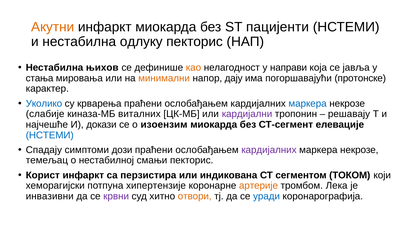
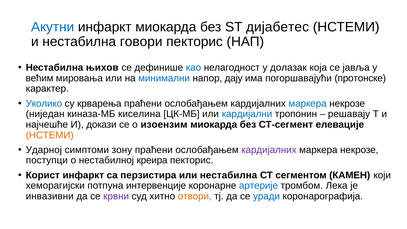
Акутни colour: orange -> blue (53, 27)
пацијенти: пацијенти -> дијабетес (277, 27)
одлуку: одлуку -> говори (141, 42)
као colour: orange -> blue (193, 68)
направи: направи -> долазак (288, 68)
стања: стања -> већим (40, 78)
минимални colour: orange -> blue (164, 78)
слабије: слабије -> ниједан (45, 114)
виталних: виталних -> киселина (139, 114)
кардијални colour: purple -> blue (247, 114)
НСТЕМИ colour: blue -> orange (50, 135)
Спадају: Спадају -> Ударној (44, 150)
дози: дози -> зону (122, 150)
темељац: темељац -> поступци (47, 160)
смањи: смањи -> креира (152, 160)
или индикована: индикована -> нестабилна (229, 175)
ТОКОМ: ТОКОМ -> КАМЕН (350, 175)
хипертензије: хипертензије -> интервенције (156, 186)
артерије colour: orange -> blue (258, 186)
